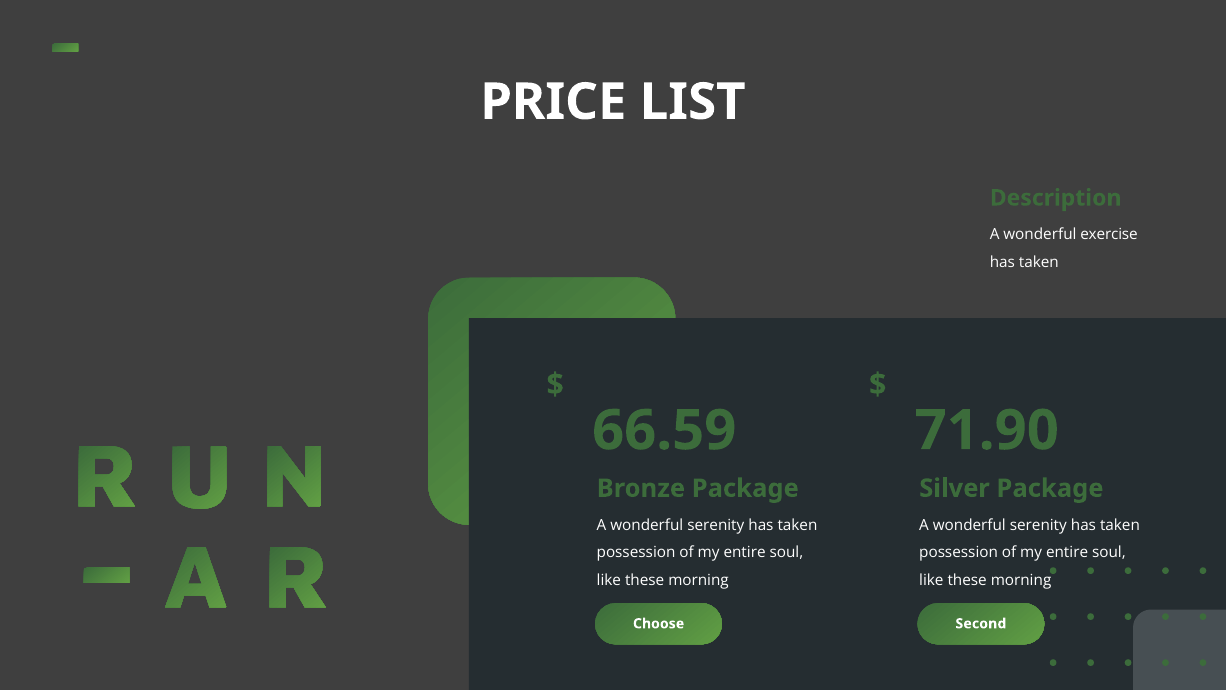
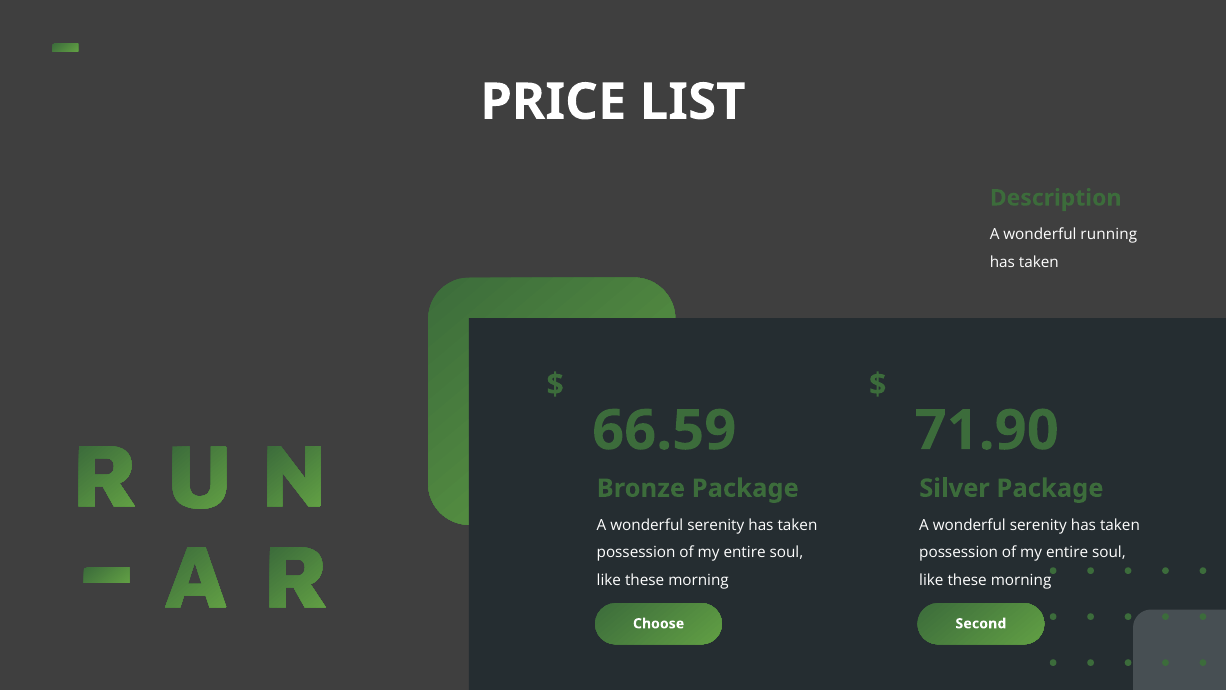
exercise: exercise -> running (1109, 234)
